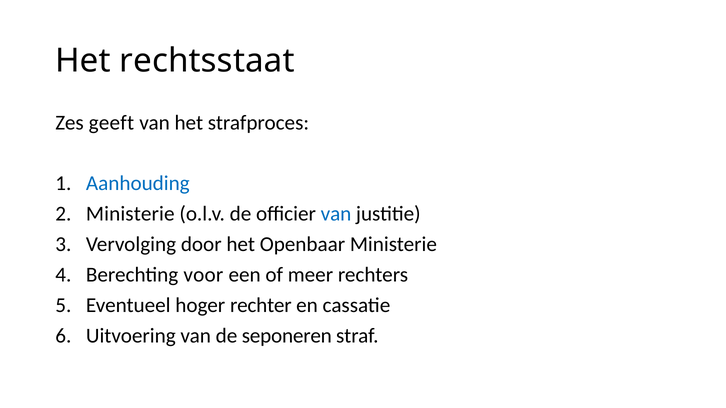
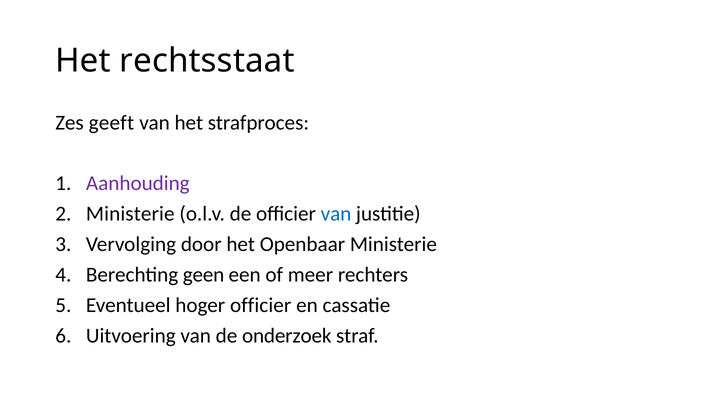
Aanhouding colour: blue -> purple (138, 184)
voor: voor -> geen (204, 275)
hoger rechter: rechter -> officier (261, 305)
seponeren: seponeren -> onderzoek (287, 336)
